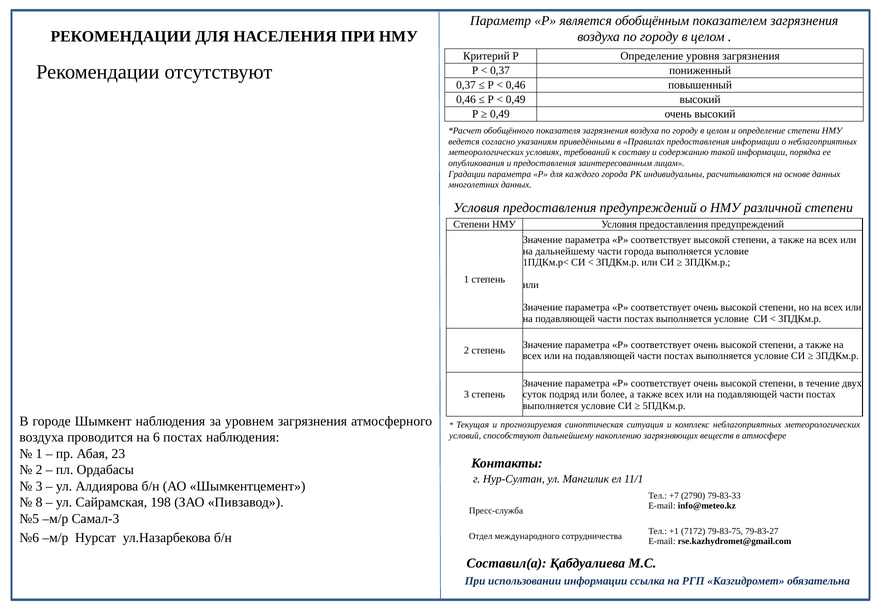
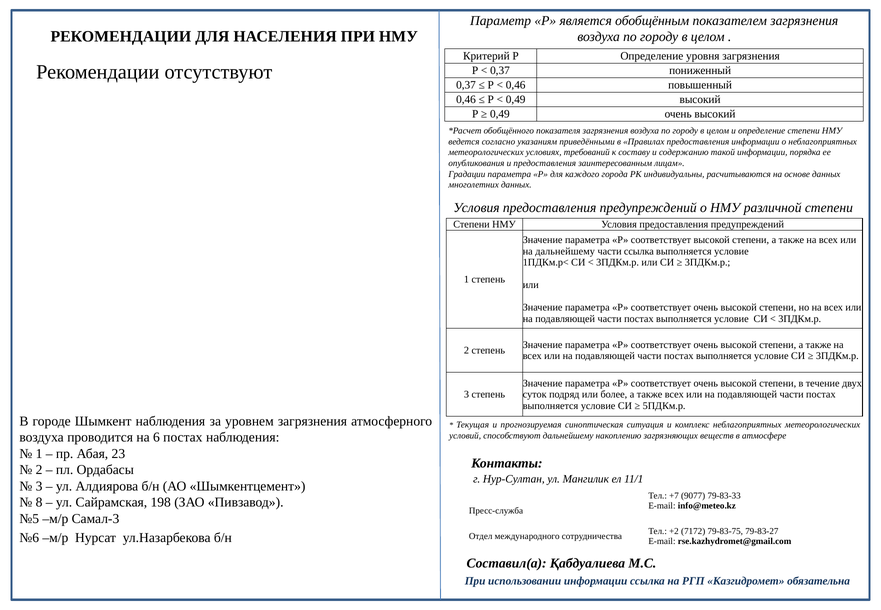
части города: города -> ссылка (639, 251)
2790: 2790 -> 9077 (693, 496)
+1: +1 -> +2 (674, 531)
